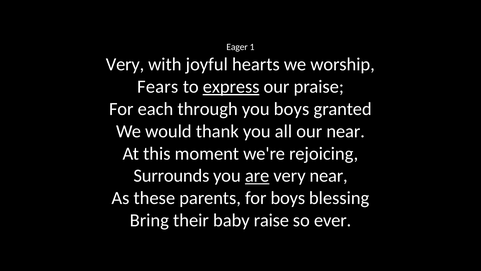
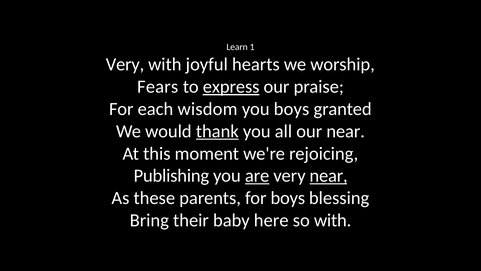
Eager: Eager -> Learn (237, 47)
through: through -> wisdom (208, 109)
thank underline: none -> present (217, 131)
Surrounds: Surrounds -> Publishing (171, 176)
near underline: none -> present (329, 176)
raise: raise -> here (271, 220)
so ever: ever -> with (333, 220)
